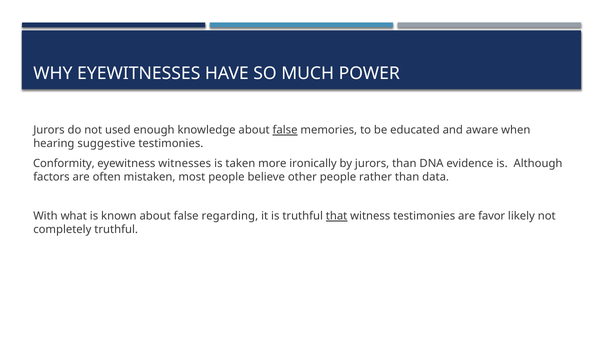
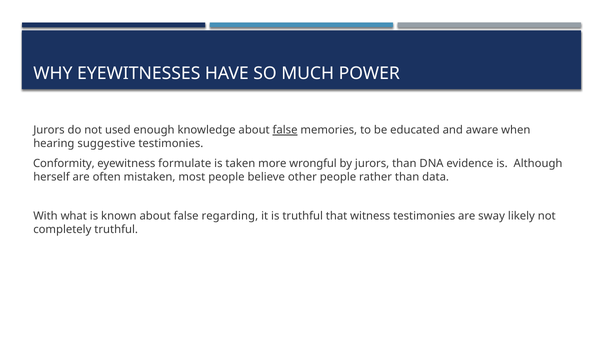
witnesses: witnesses -> formulate (185, 163)
ironically: ironically -> wrongful (313, 163)
factors: factors -> herself (51, 177)
that underline: present -> none (337, 216)
favor: favor -> sway (492, 216)
